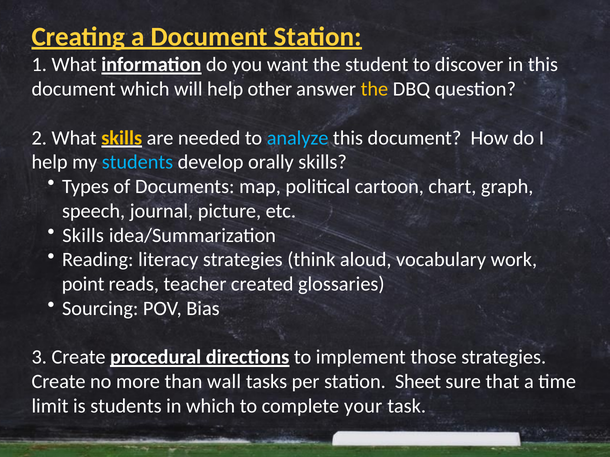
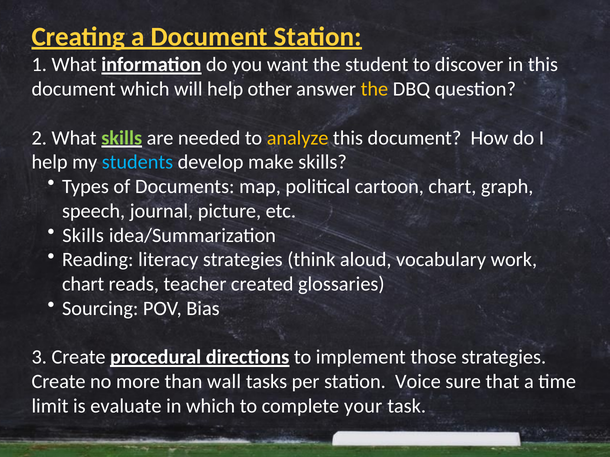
skills colour: yellow -> light green (122, 138)
analyze colour: light blue -> yellow (298, 138)
orally: orally -> make (271, 162)
point: point -> chart (83, 284)
Sheet: Sheet -> Voice (418, 382)
is students: students -> evaluate (126, 406)
